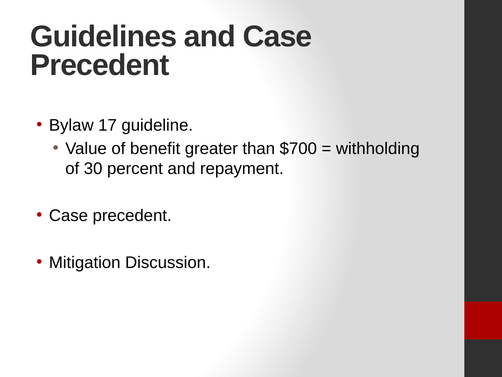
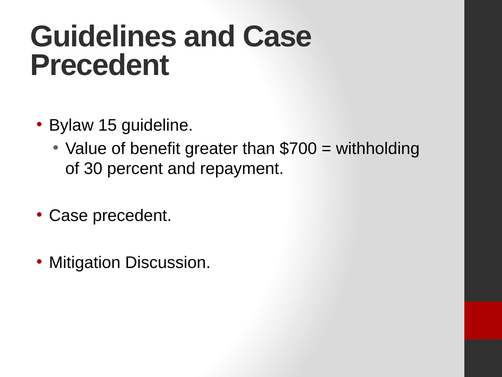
17: 17 -> 15 (108, 125)
